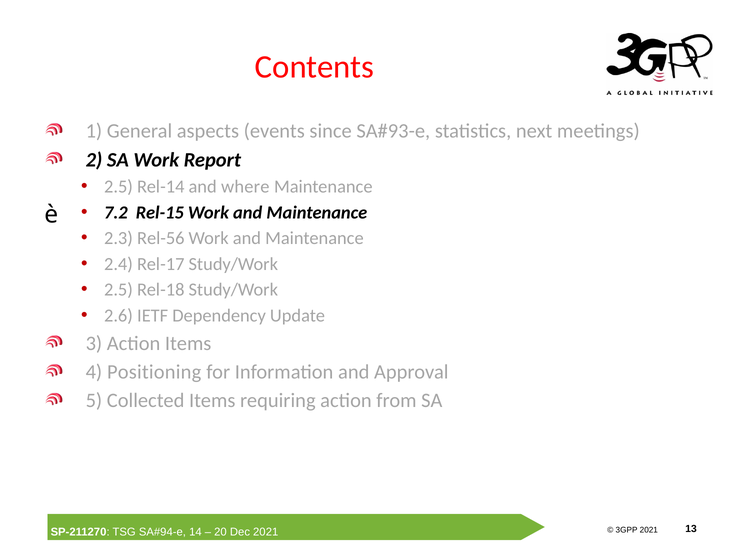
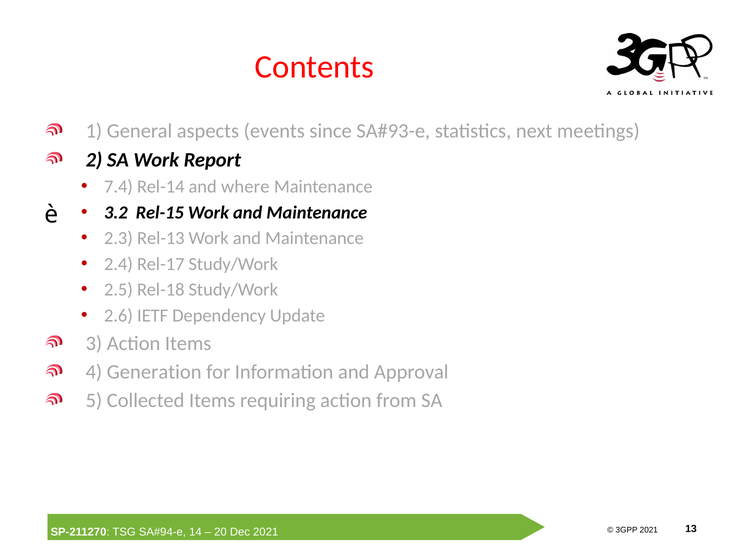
2.5: 2.5 -> 7.4 (119, 187)
7.2: 7.2 -> 3.2 (116, 212)
Rel-56: Rel-56 -> Rel-13 (161, 238)
Positioning: Positioning -> Generation (154, 372)
